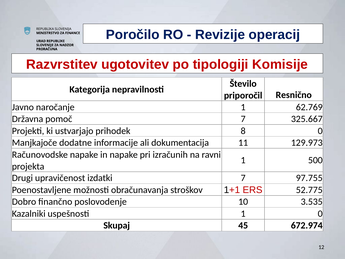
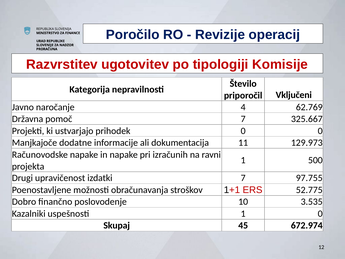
Resnično: Resnično -> Vključeni (294, 95)
naročanje 1: 1 -> 4 (243, 107)
prihodek 8: 8 -> 0 (243, 131)
